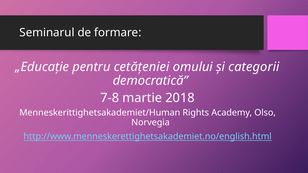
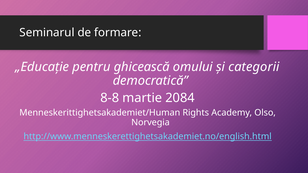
cetățeniei: cetățeniei -> ghicească (142, 67)
7-8: 7-8 -> 8-8 (110, 98)
2018: 2018 -> 2084 (180, 98)
